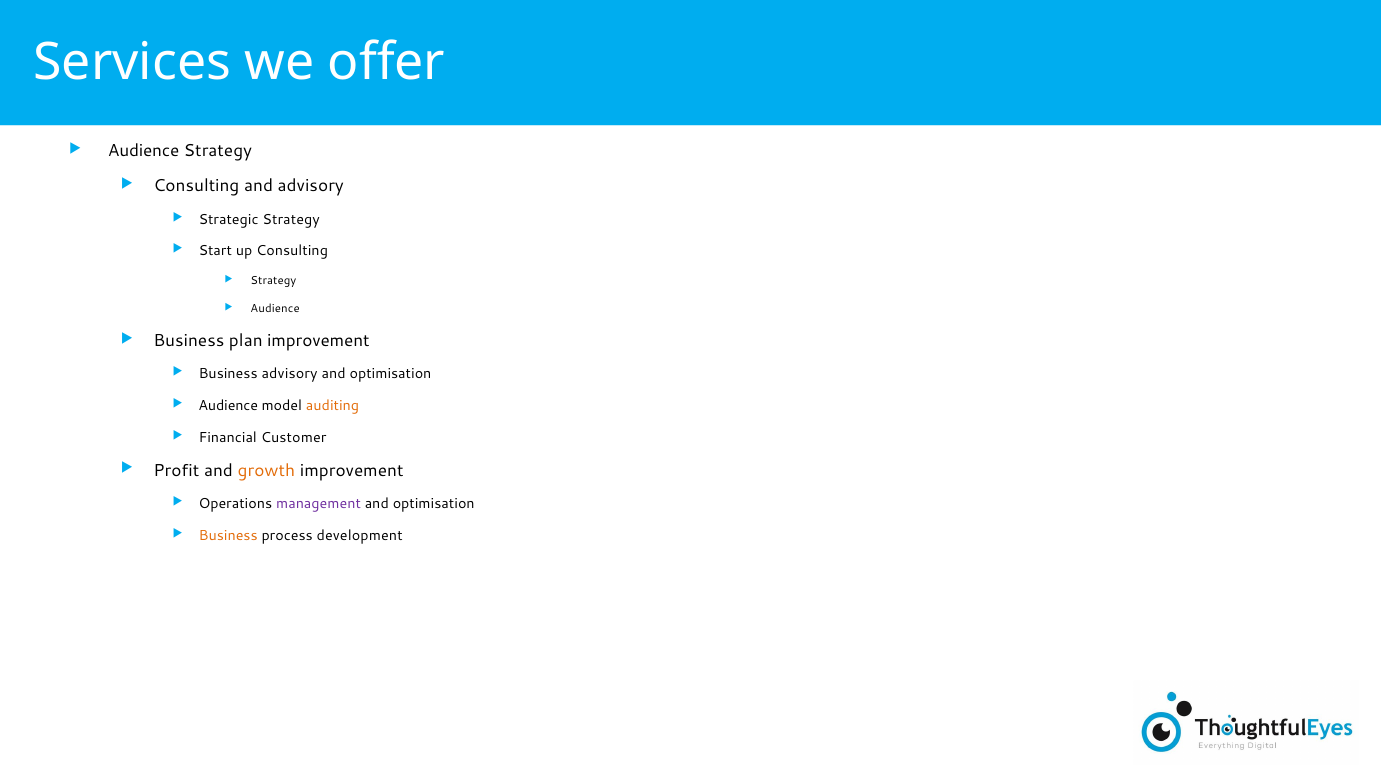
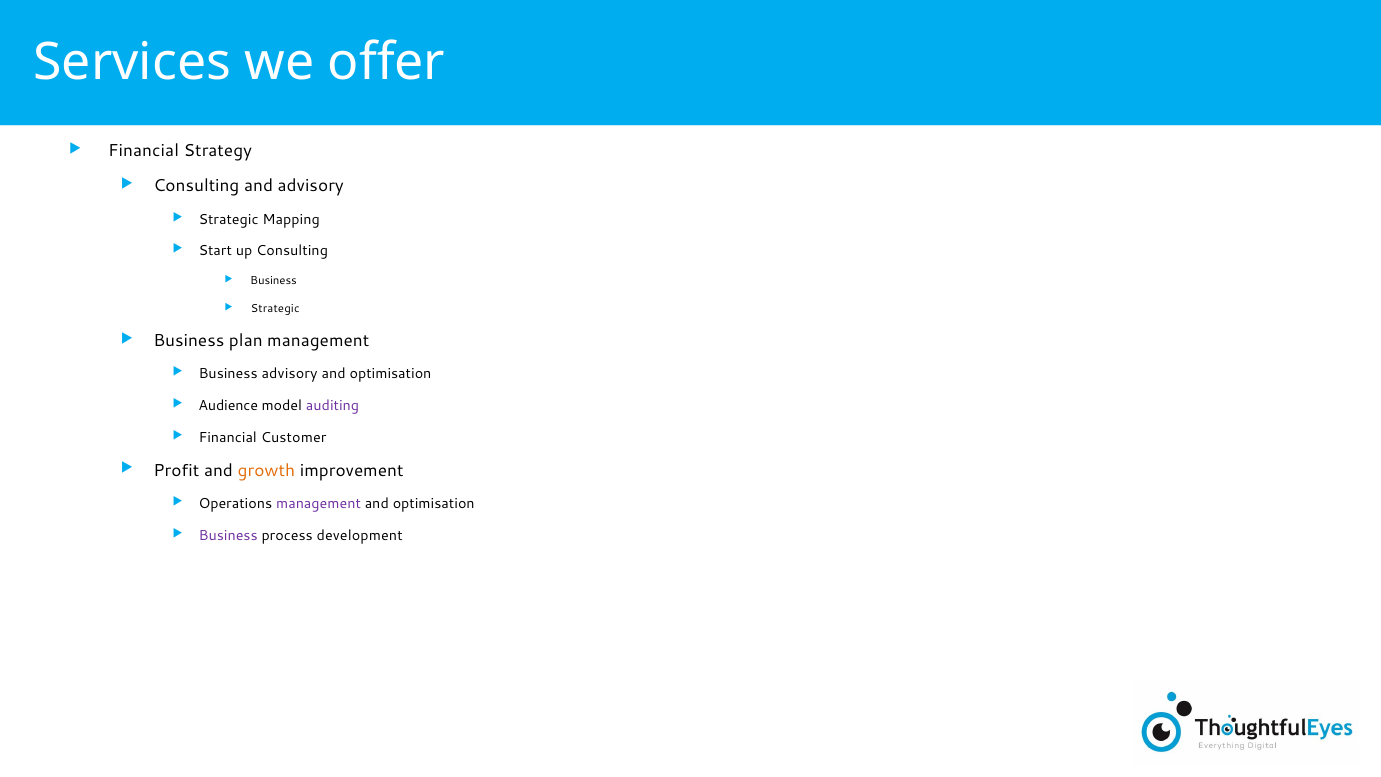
Audience: Audience -> Financial (144, 151)
Strategic Strategy: Strategy -> Mapping (291, 219)
Strategy: Strategy -> Business (273, 281)
Audience: Audience -> Strategic (275, 309)
plan improvement: improvement -> management (318, 341)
auditing colour: orange -> purple (333, 406)
Business colour: orange -> purple (228, 536)
